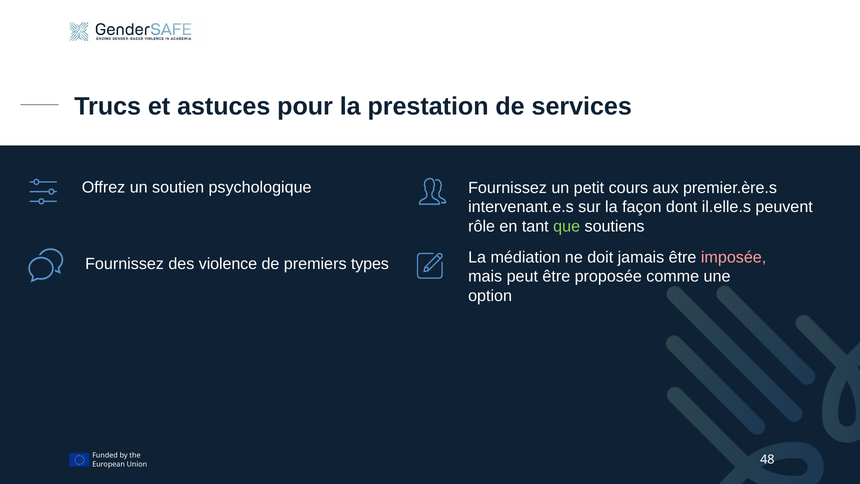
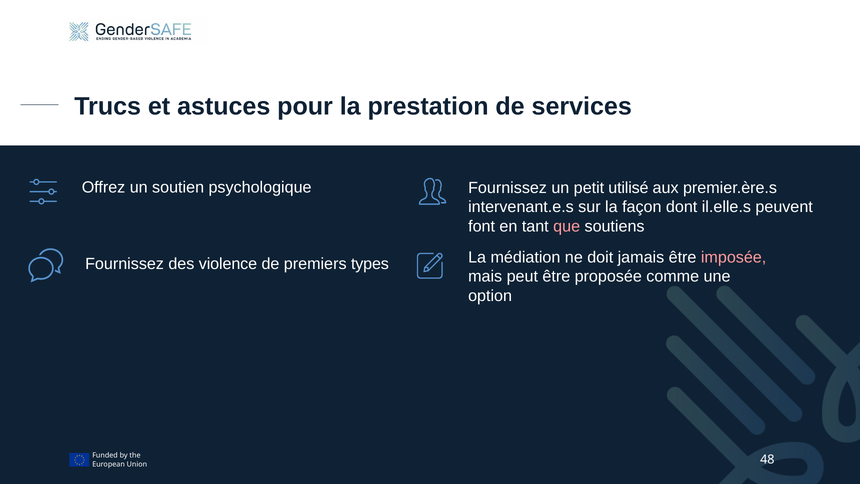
cours: cours -> utilisé (628, 188)
rôle: rôle -> font (482, 226)
que colour: light green -> pink (567, 226)
